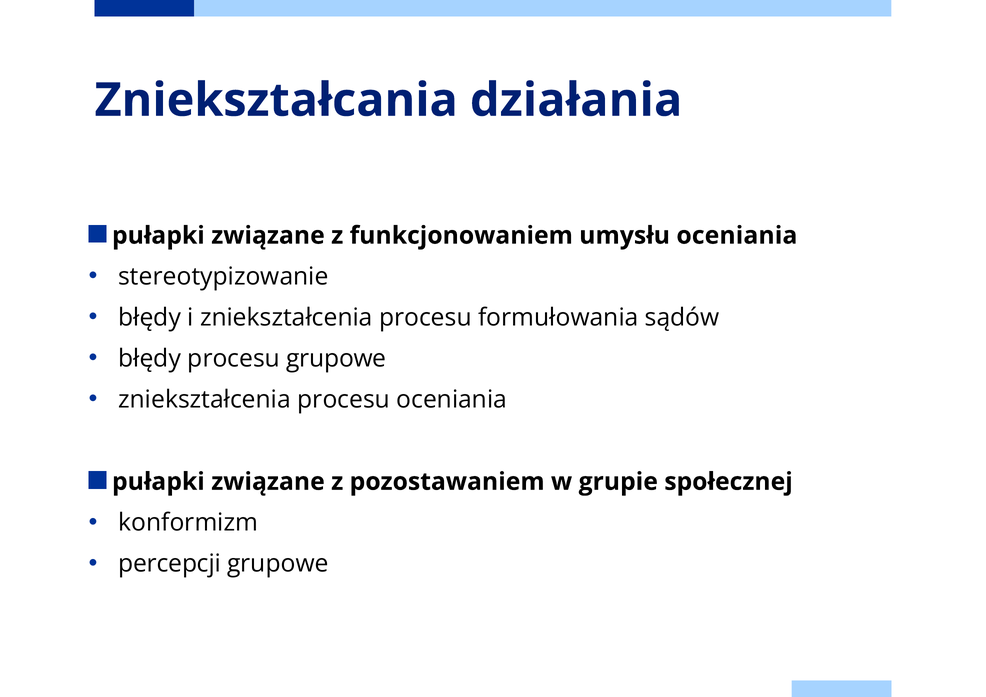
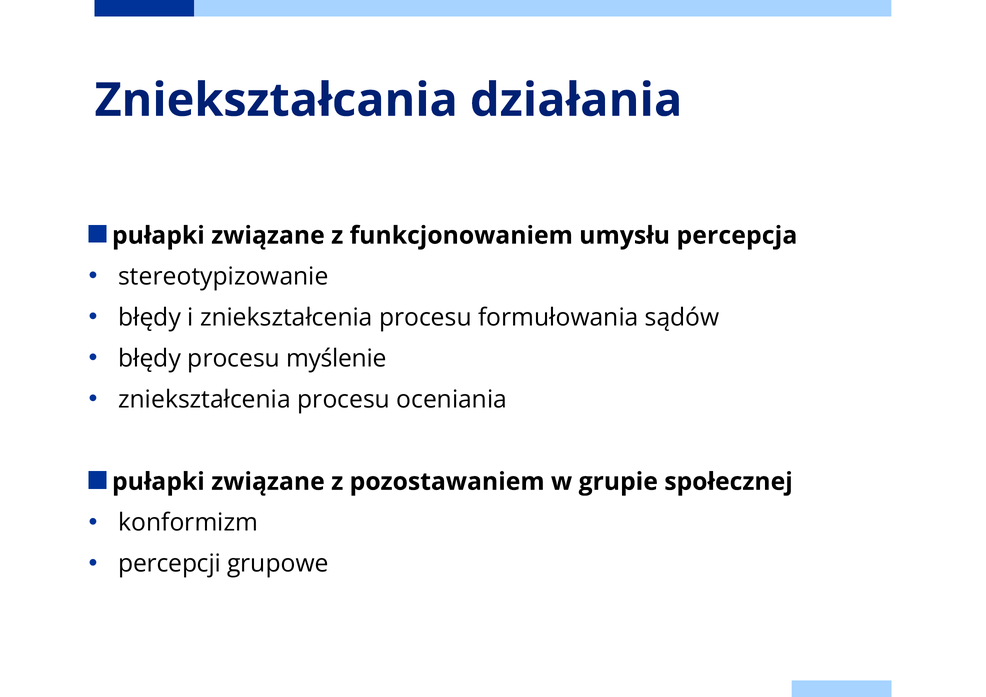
umysłu oceniania: oceniania -> percepcja (737, 236)
procesu grupowe: grupowe -> myślenie (336, 359)
